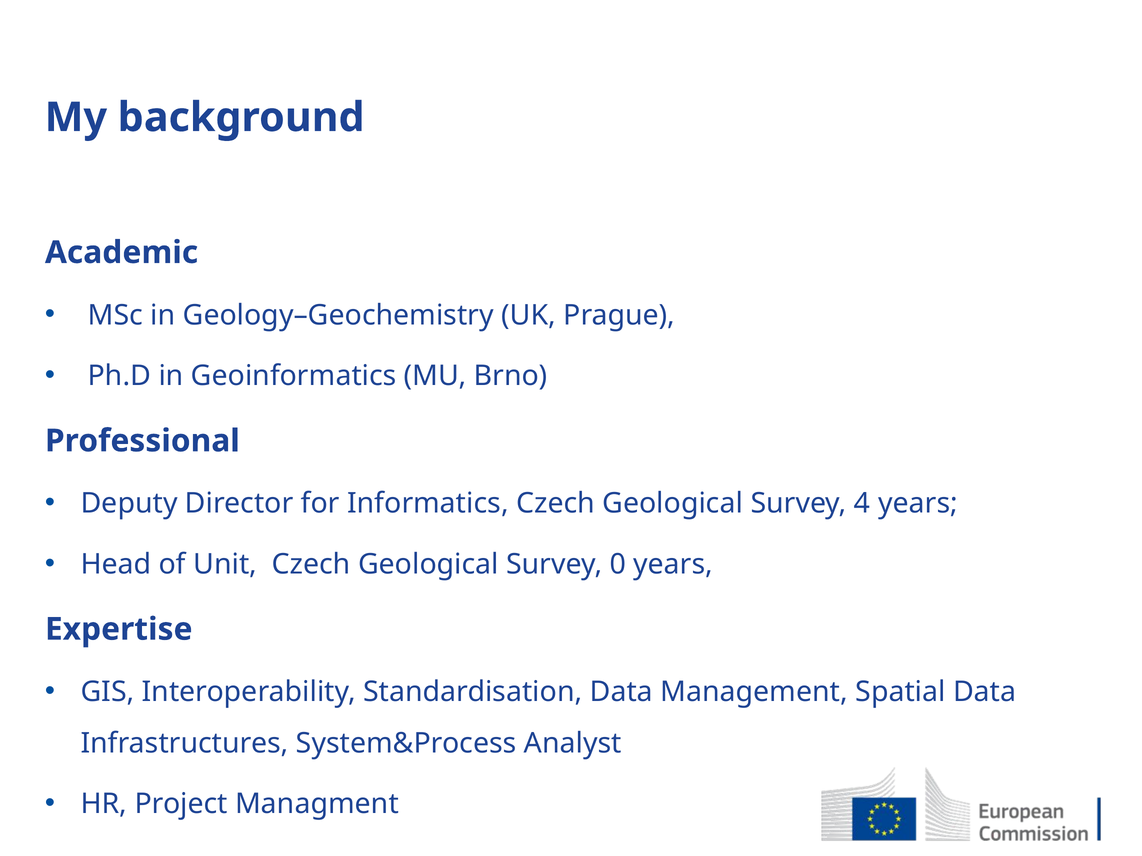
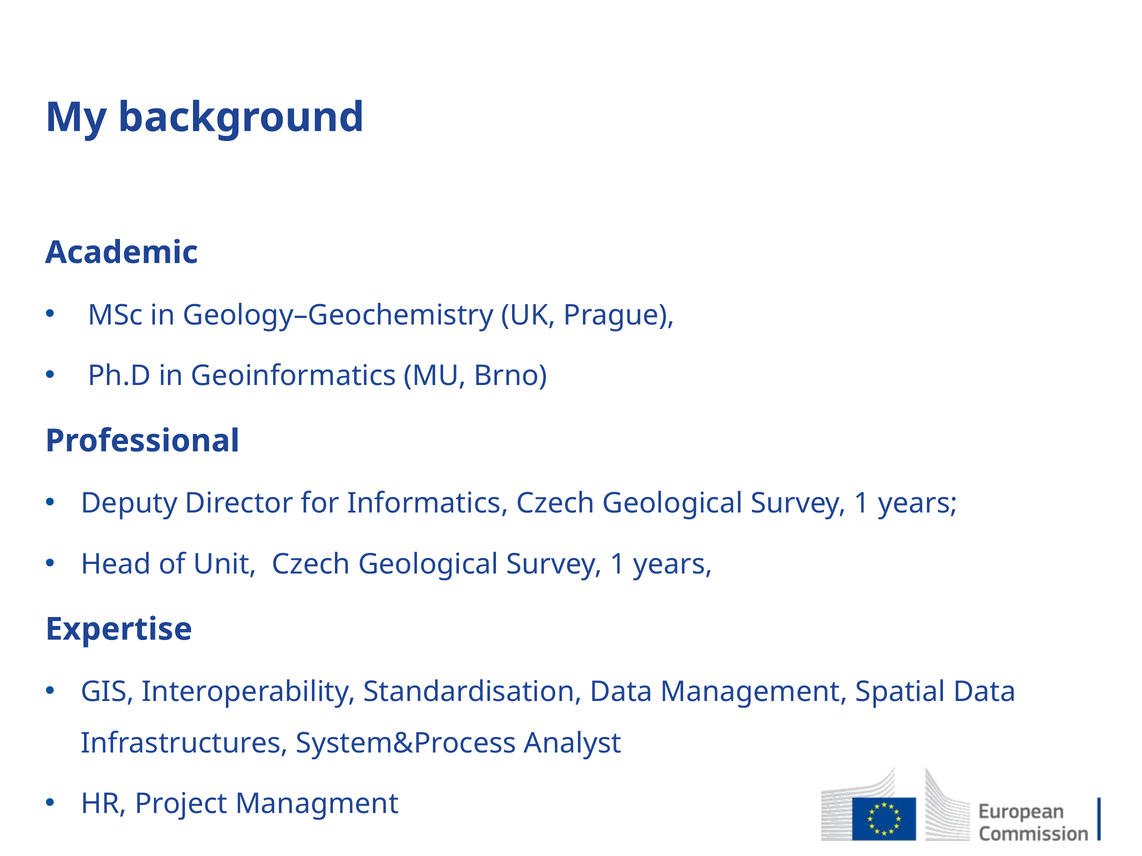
4: 4 -> 1 (862, 504)
0: 0 -> 1 (618, 565)
